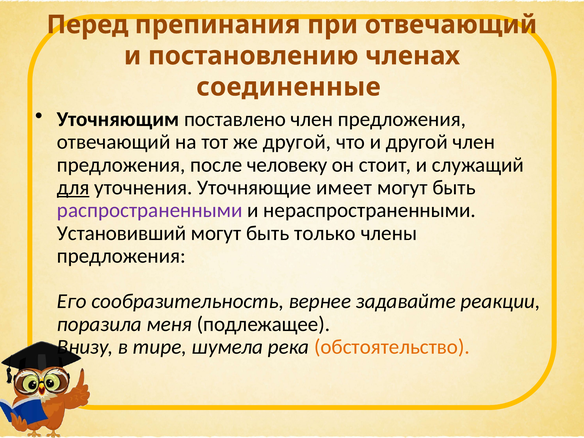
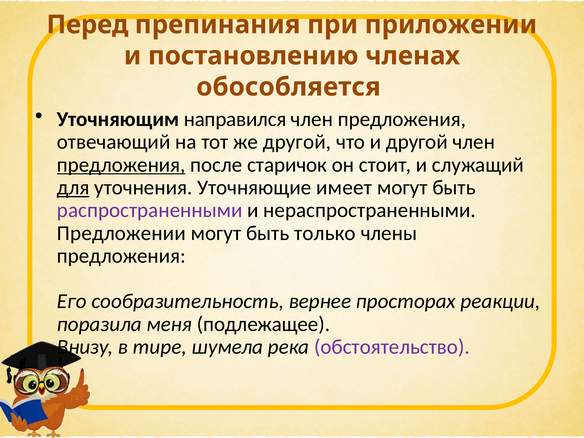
при отвечающий: отвечающий -> приложении (451, 25)
соединенные: соединенные -> обособляется (289, 87)
поставлено: поставлено -> направился (235, 119)
предложения underline: none -> present (121, 165)
человеку: человеку -> старичок (287, 165)
Установивший: Установивший -> Предложении (121, 233)
задавайте: задавайте -> просторах (406, 301)
обстоятельство colour: orange -> purple (392, 347)
